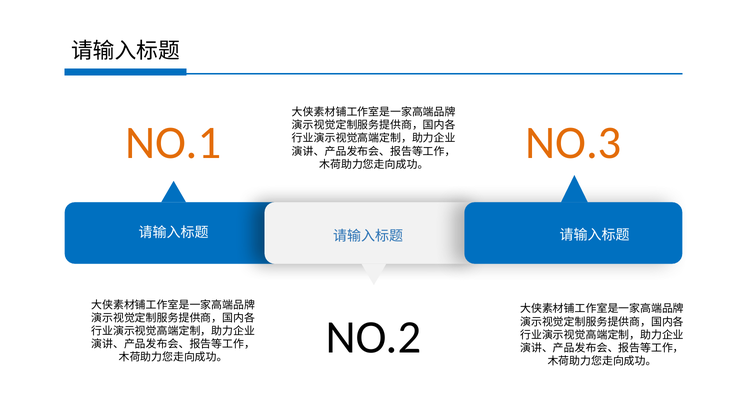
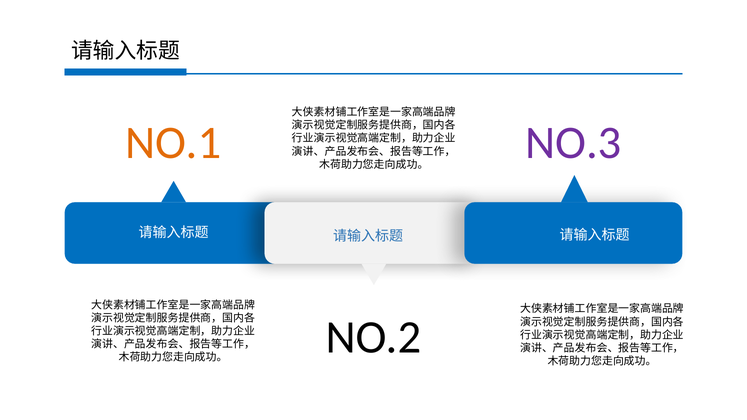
NO.3 colour: orange -> purple (573, 143)
